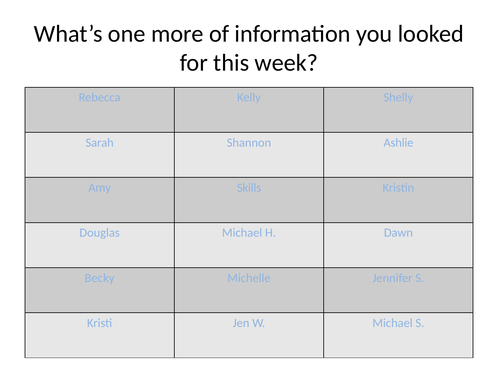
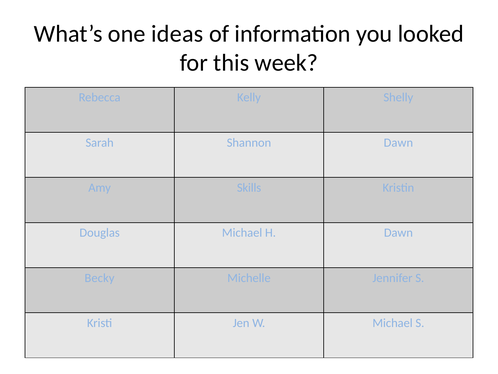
more: more -> ideas (177, 34)
Shannon Ashlie: Ashlie -> Dawn (398, 142)
